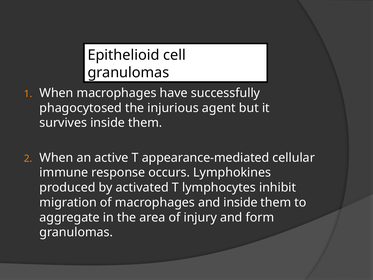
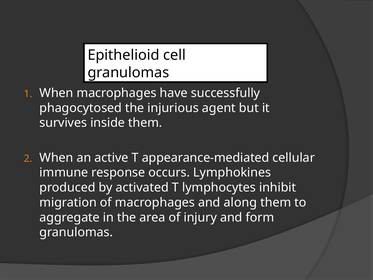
and inside: inside -> along (240, 202)
